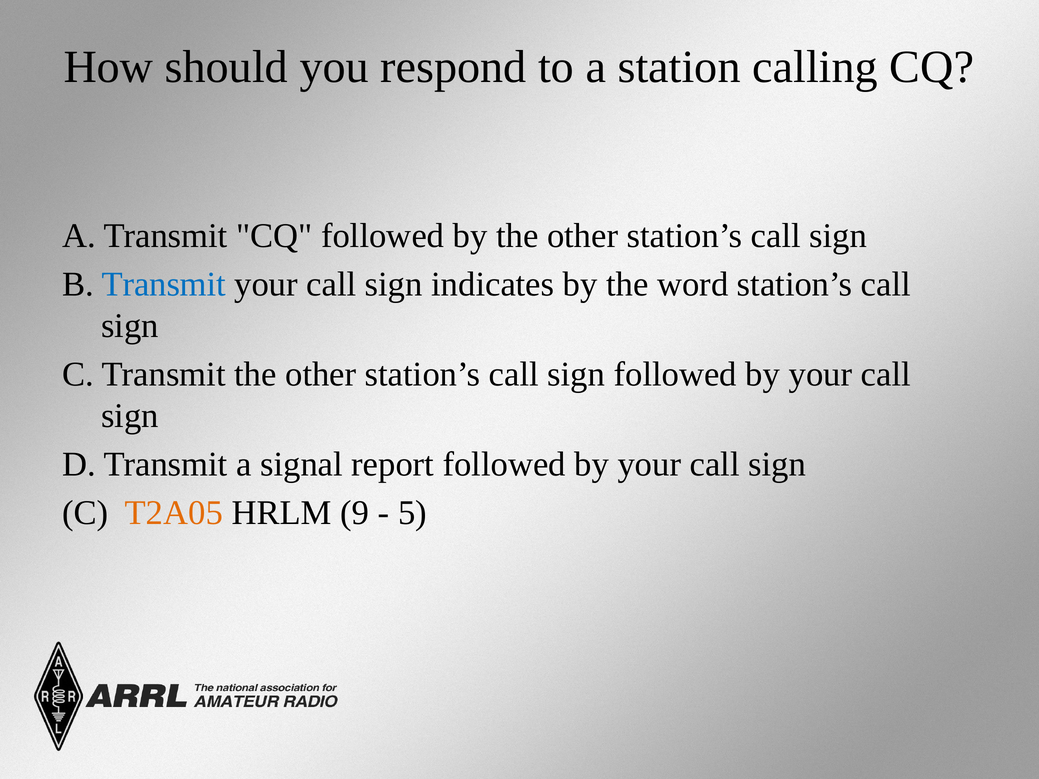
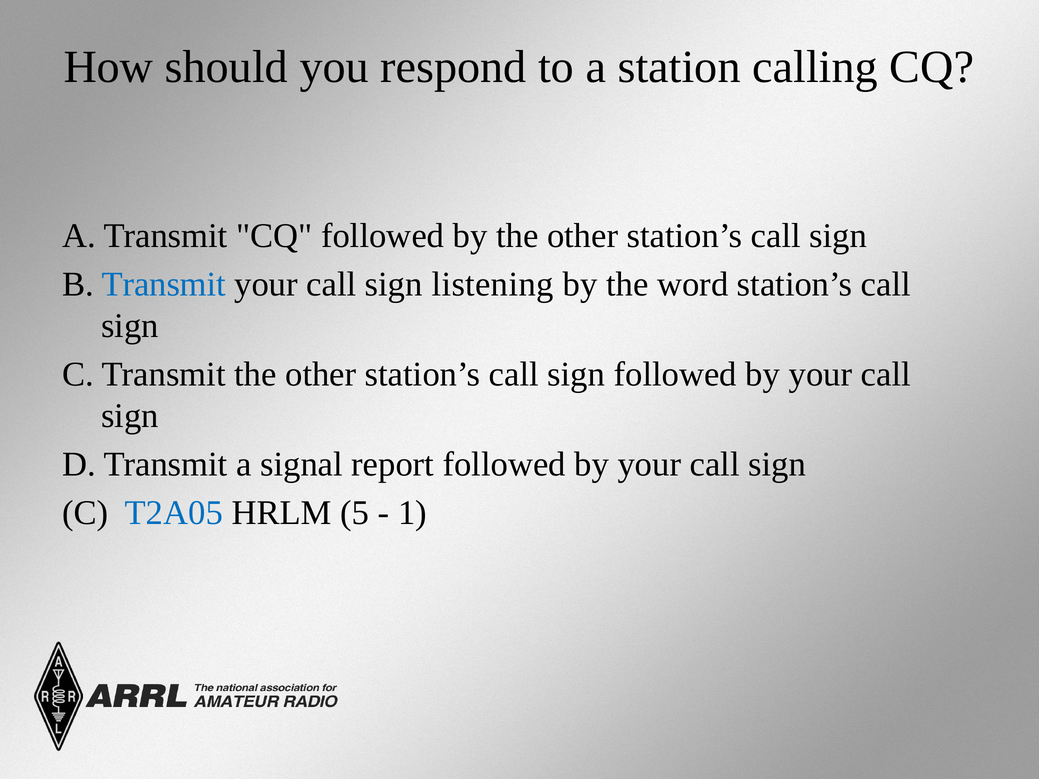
indicates: indicates -> listening (493, 285)
T2A05 colour: orange -> blue (174, 513)
9: 9 -> 5 (355, 513)
5: 5 -> 1 (412, 513)
